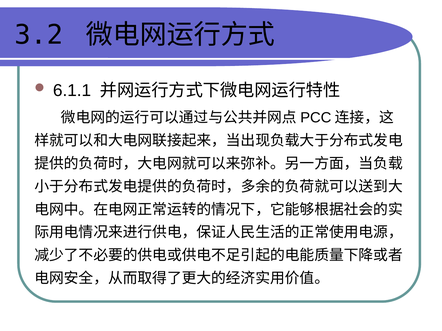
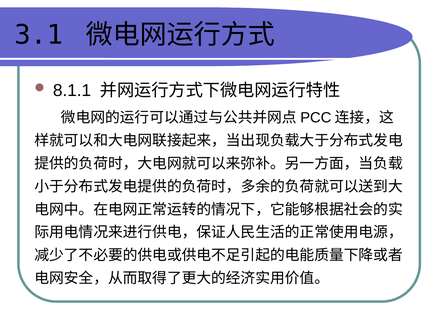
3.2: 3.2 -> 3.1 (39, 35)
6.1.1: 6.1.1 -> 8.1.1 (72, 91)
